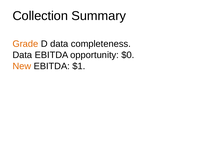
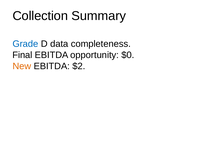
Grade colour: orange -> blue (25, 44)
Data: Data -> Final (22, 55)
$1: $1 -> $2 (79, 66)
